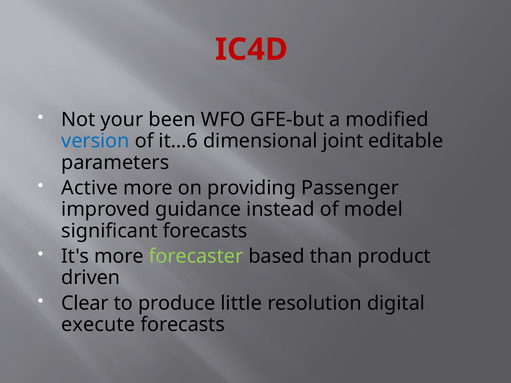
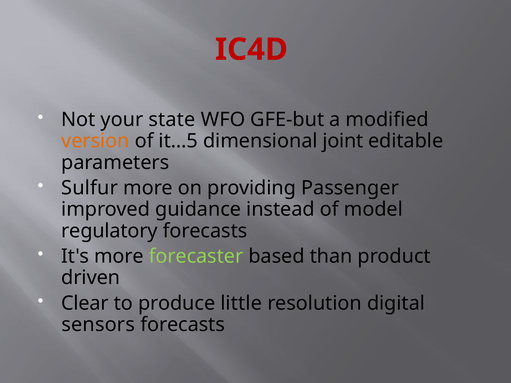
been: been -> state (172, 120)
version colour: blue -> orange (95, 141)
it…6: it…6 -> it…5 (178, 141)
Active: Active -> Sulfur (90, 188)
significant: significant -> regulatory (109, 231)
execute: execute -> sensors (98, 325)
